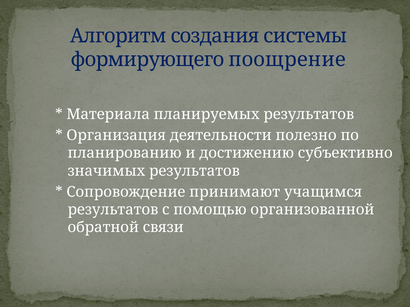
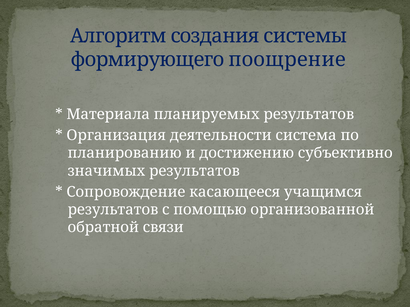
полезно: полезно -> система (306, 136)
принимают: принимают -> касающееся (235, 192)
